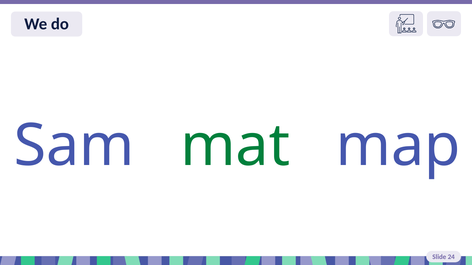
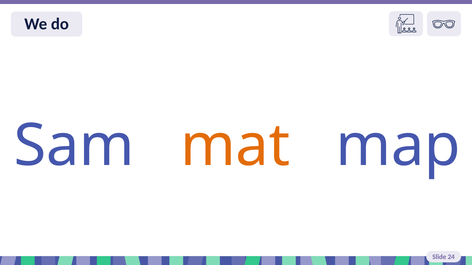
mat colour: green -> orange (235, 146)
